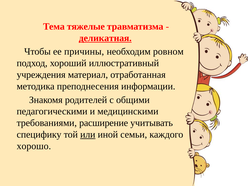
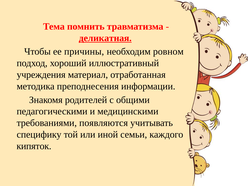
тяжелые: тяжелые -> помнить (86, 26)
расширение: расширение -> появляются (104, 123)
или underline: present -> none (88, 135)
хорошо: хорошо -> кипяток (34, 146)
